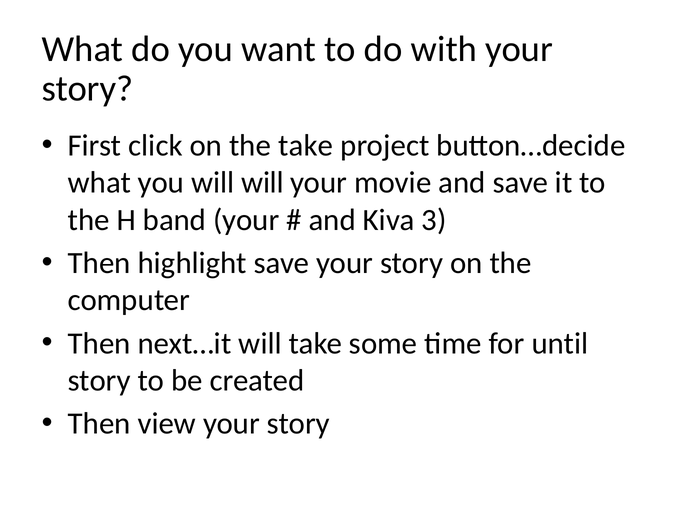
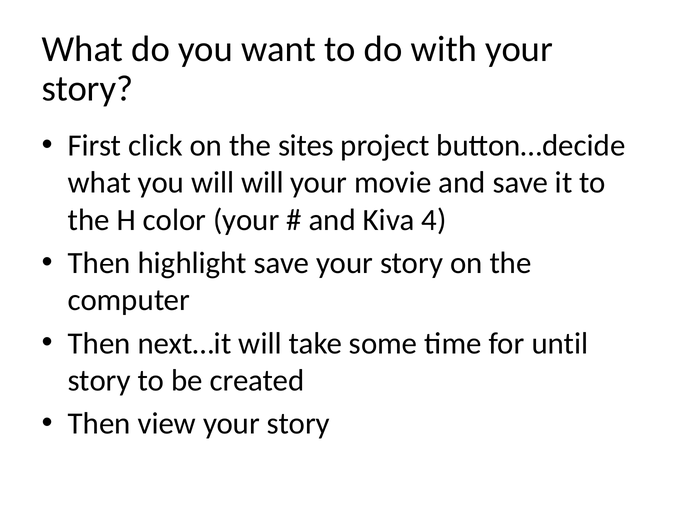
the take: take -> sites (306, 146)
band: band -> color (174, 220)
3: 3 -> 4 (434, 220)
